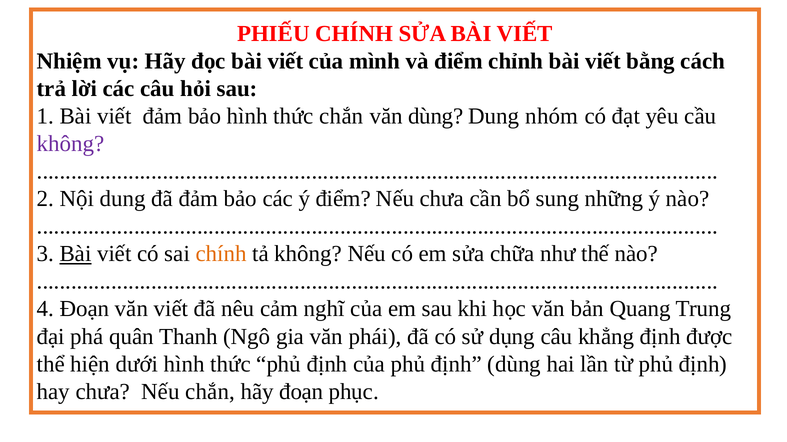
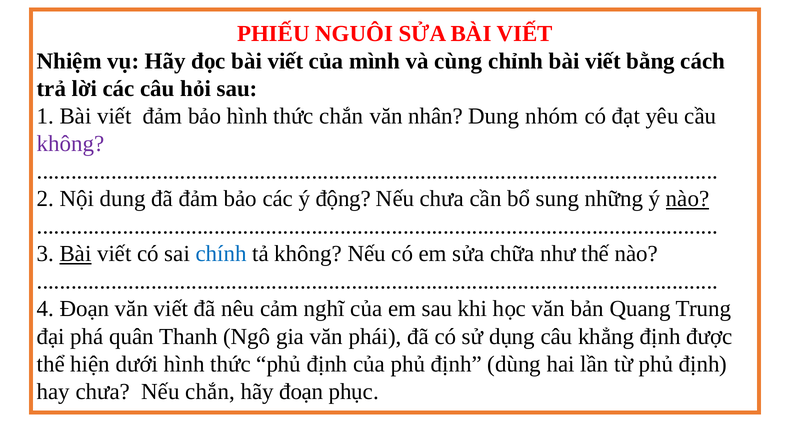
PHIẾU CHÍNH: CHÍNH -> NGUÔI (354, 34)
và điểm: điểm -> cùng (458, 61)
văn dùng: dùng -> nhân (436, 116)
ý điểm: điểm -> động (343, 199)
nào underline: none -> present (688, 199)
chính colour: orange -> blue (221, 254)
